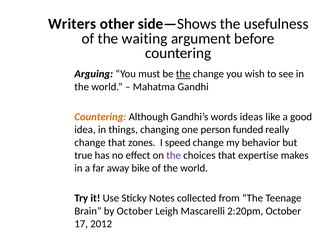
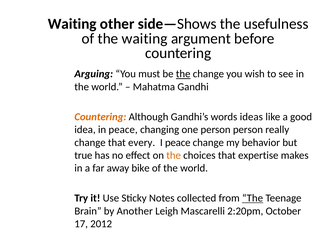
Writers: Writers -> Waiting (72, 24)
in things: things -> peace (123, 130)
person funded: funded -> person (248, 130)
zones: zones -> every (142, 142)
I speed: speed -> peace (178, 142)
the colour: purple -> orange (174, 155)
The underline: none -> present (253, 198)
by October: October -> Another (135, 211)
